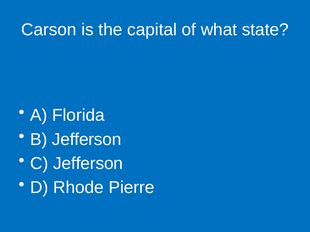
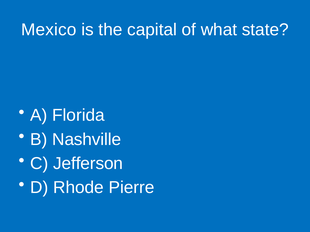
Carson: Carson -> Mexico (49, 30)
B Jefferson: Jefferson -> Nashville (87, 140)
